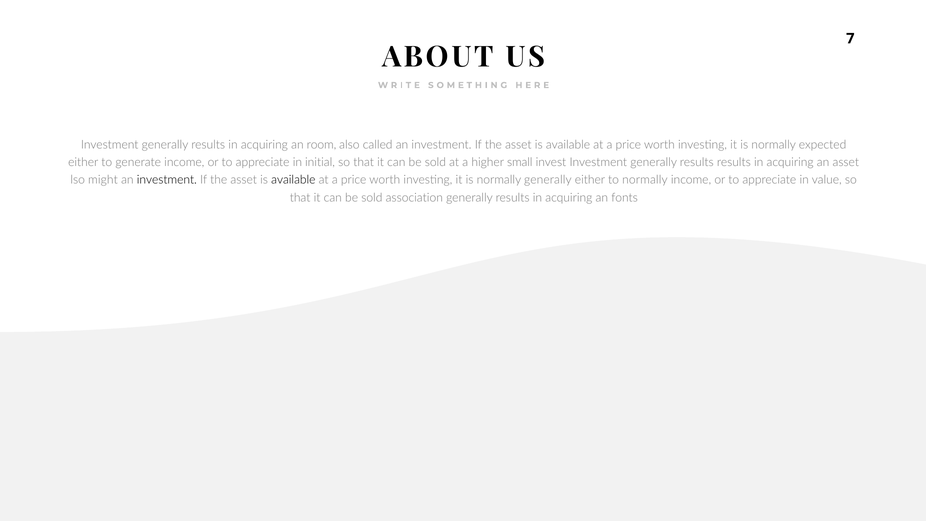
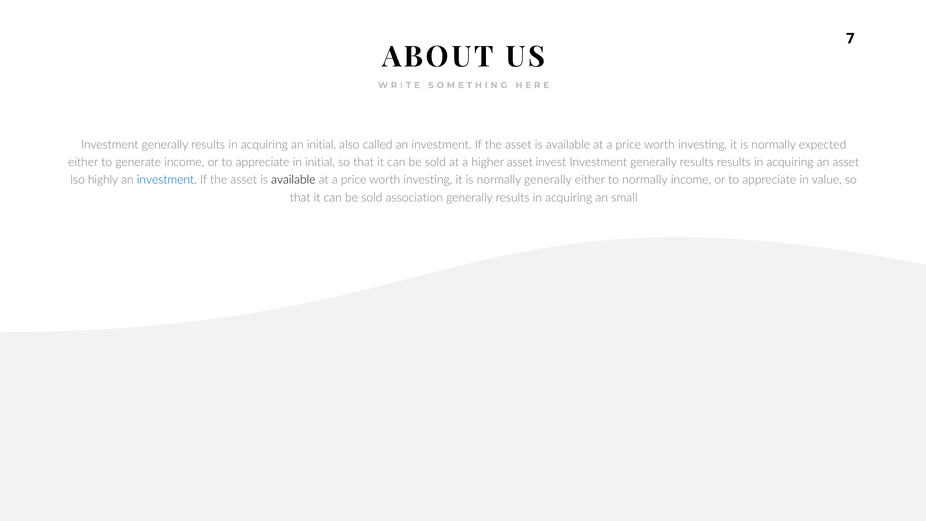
an room: room -> initial (321, 145)
higher small: small -> asset (520, 162)
might: might -> highly (103, 180)
investment colour: black -> blue (167, 180)
fonts: fonts -> small (624, 198)
